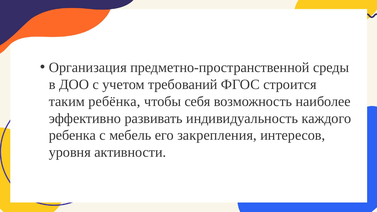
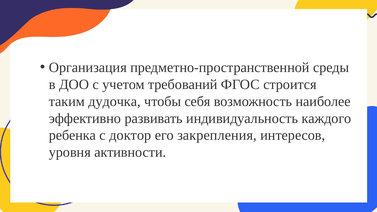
ребёнка: ребёнка -> дудочка (114, 101)
мебель: мебель -> доктор (130, 135)
